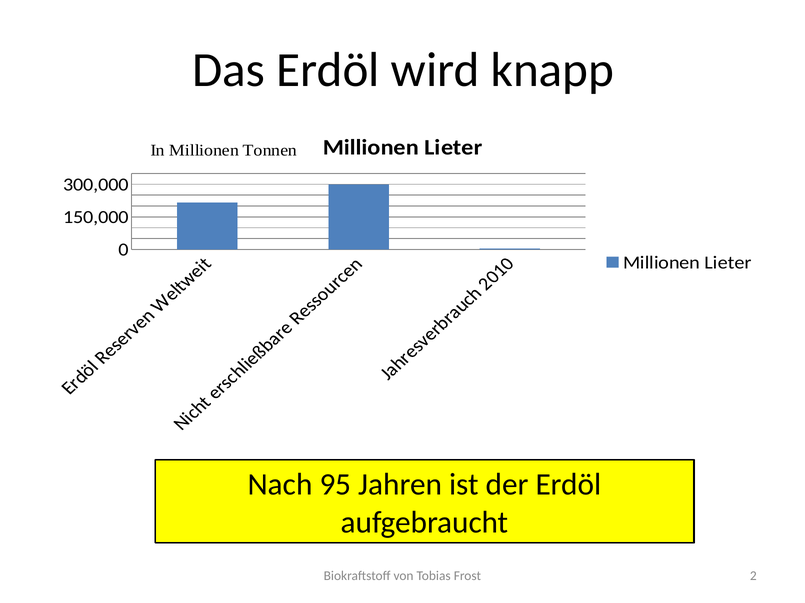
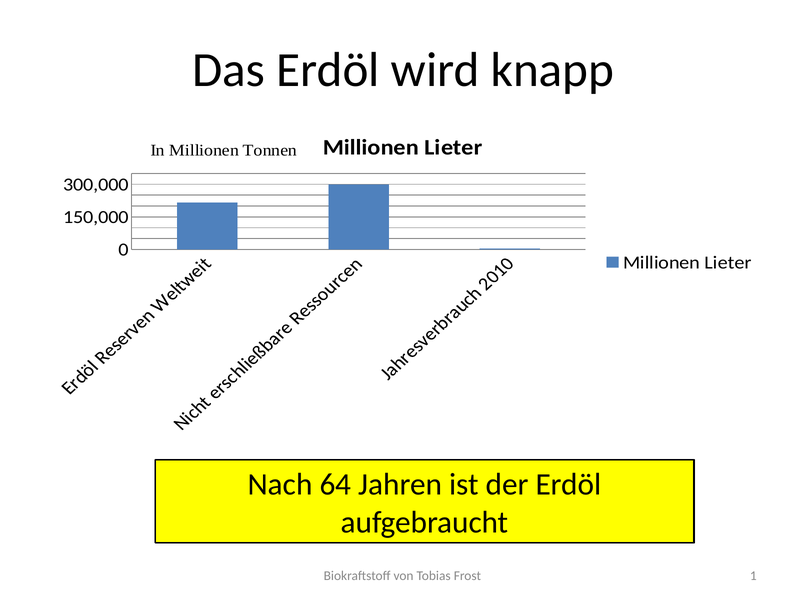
95: 95 -> 64 (335, 485)
2: 2 -> 1 (753, 576)
